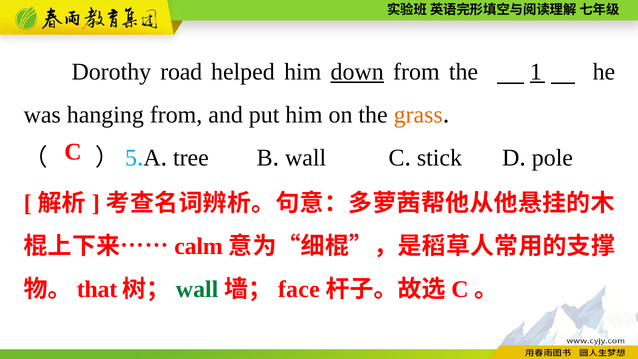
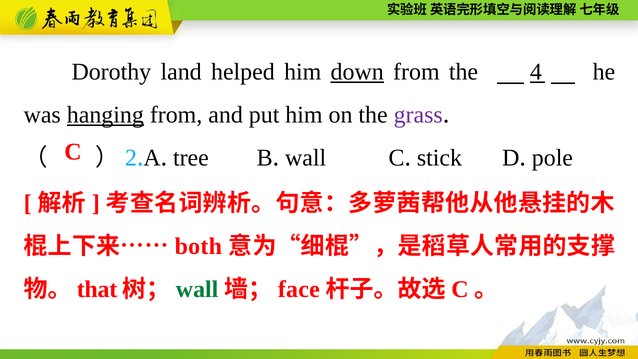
road: road -> land (181, 72)
1: 1 -> 4 (536, 72)
hanging underline: none -> present (105, 115)
grass colour: orange -> purple (418, 115)
5: 5 -> 2 (131, 158)
calm: calm -> both (198, 246)
